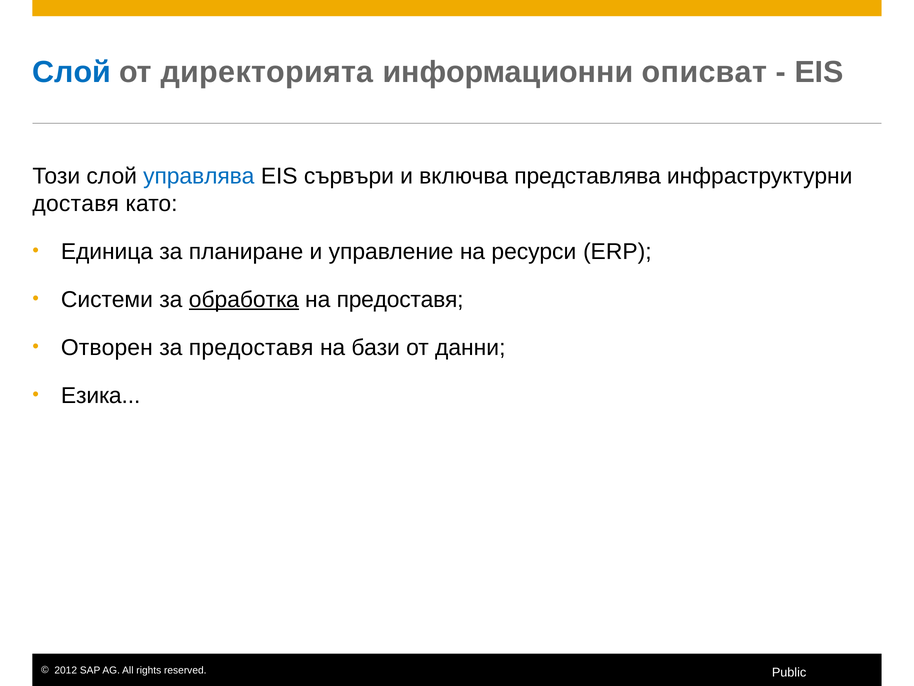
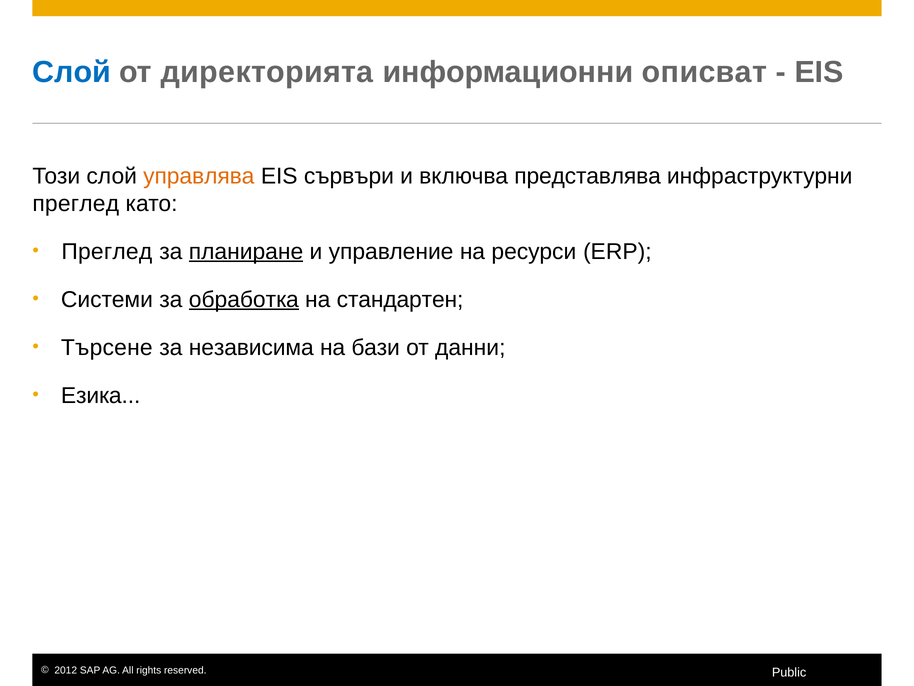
управлява colour: blue -> orange (199, 176)
доставя: доставя -> преглед (76, 203)
Единица: Единица -> Преглед (107, 251)
планиране underline: none -> present (246, 251)
на предоставя: предоставя -> стандартен (400, 299)
Отворен: Отворен -> Търсене (107, 347)
за предоставя: предоставя -> независима (251, 347)
